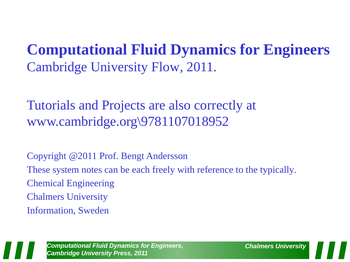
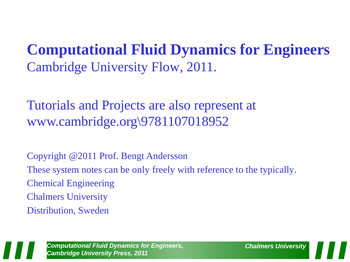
correctly: correctly -> represent (219, 105)
each: each -> only (141, 170)
Information: Information -> Distribution (51, 211)
